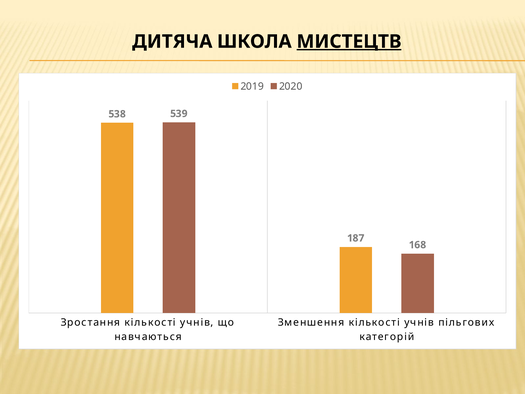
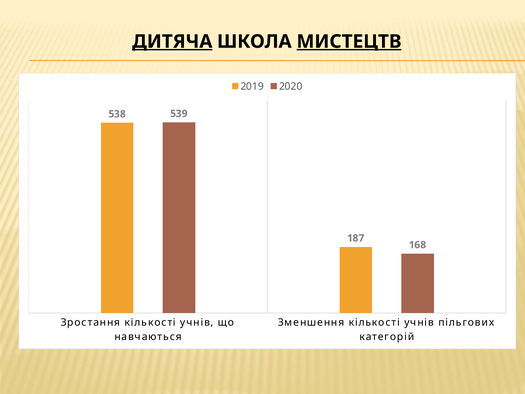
ДИТЯЧА underline: none -> present (172, 42)
